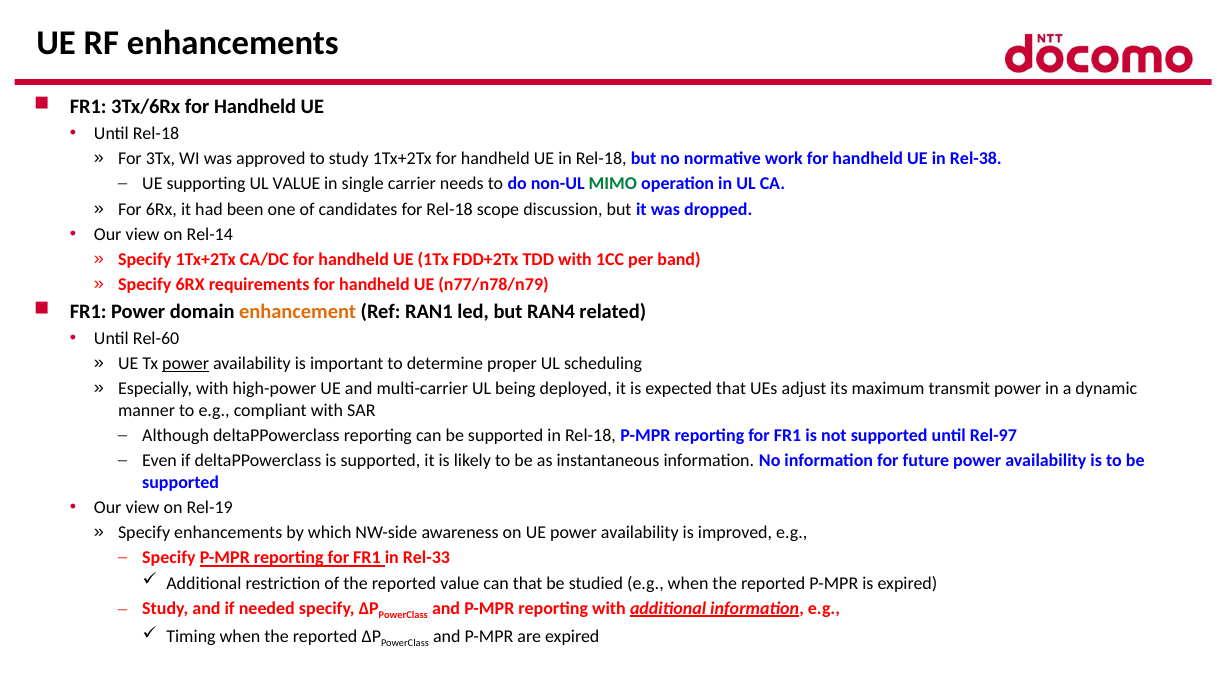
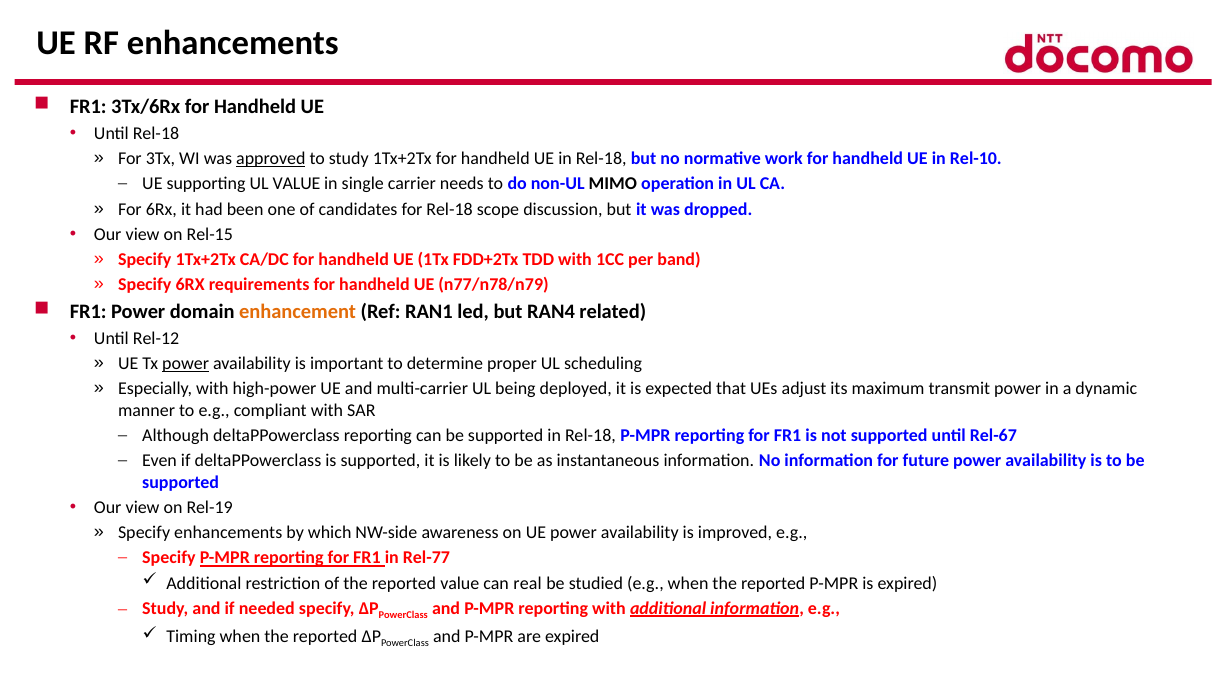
approved underline: none -> present (271, 159)
Rel-38: Rel-38 -> Rel-10 (976, 159)
MIMO colour: green -> black (613, 184)
Rel-14: Rel-14 -> Rel-15 (210, 234)
Rel-60: Rel-60 -> Rel-12 (156, 338)
Rel-97: Rel-97 -> Rel-67 (993, 435)
Rel-33: Rel-33 -> Rel-77 (426, 558)
can that: that -> real (528, 583)
